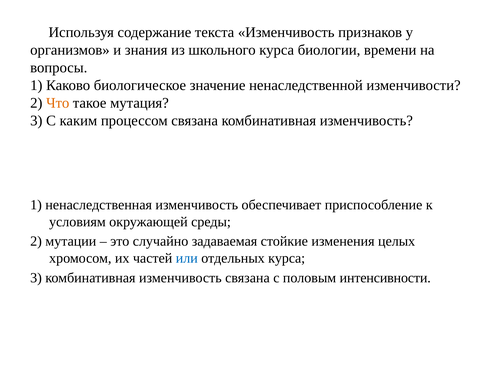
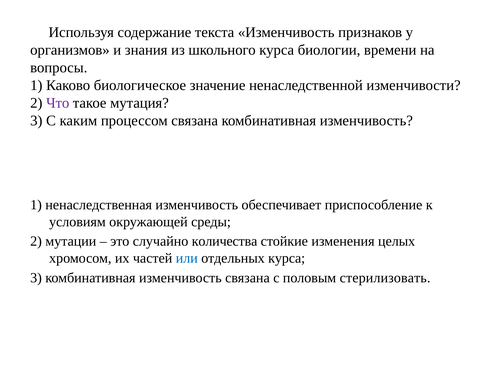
Что colour: orange -> purple (58, 103)
задаваемая: задаваемая -> количества (225, 241)
интенсивности: интенсивности -> стерилизовать (385, 278)
